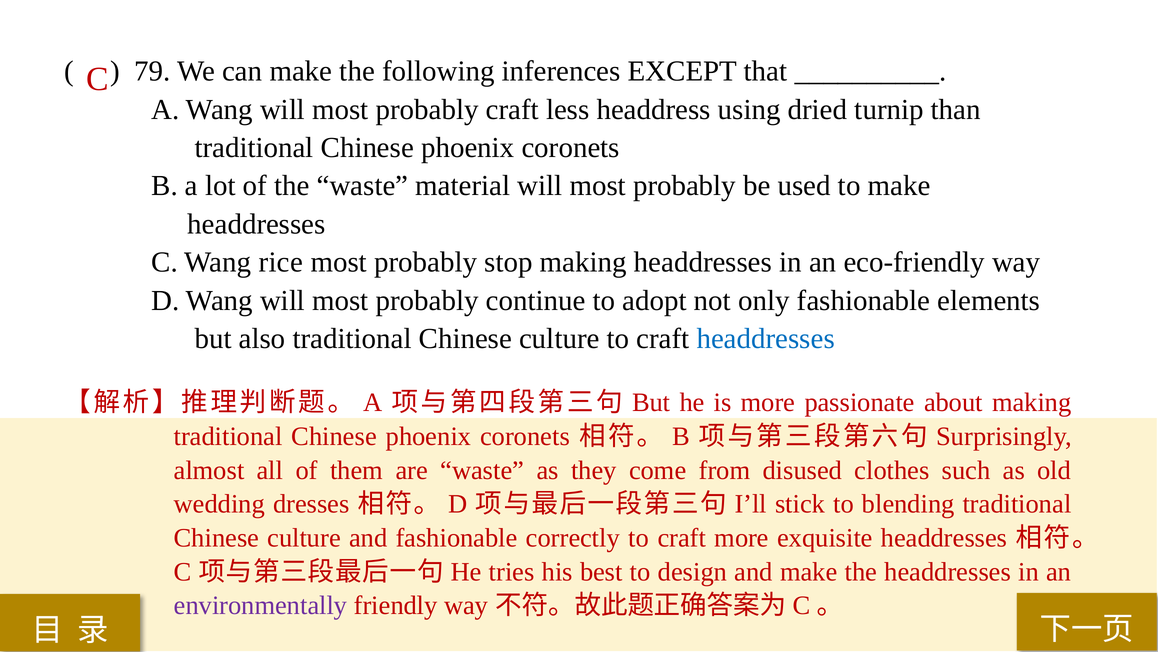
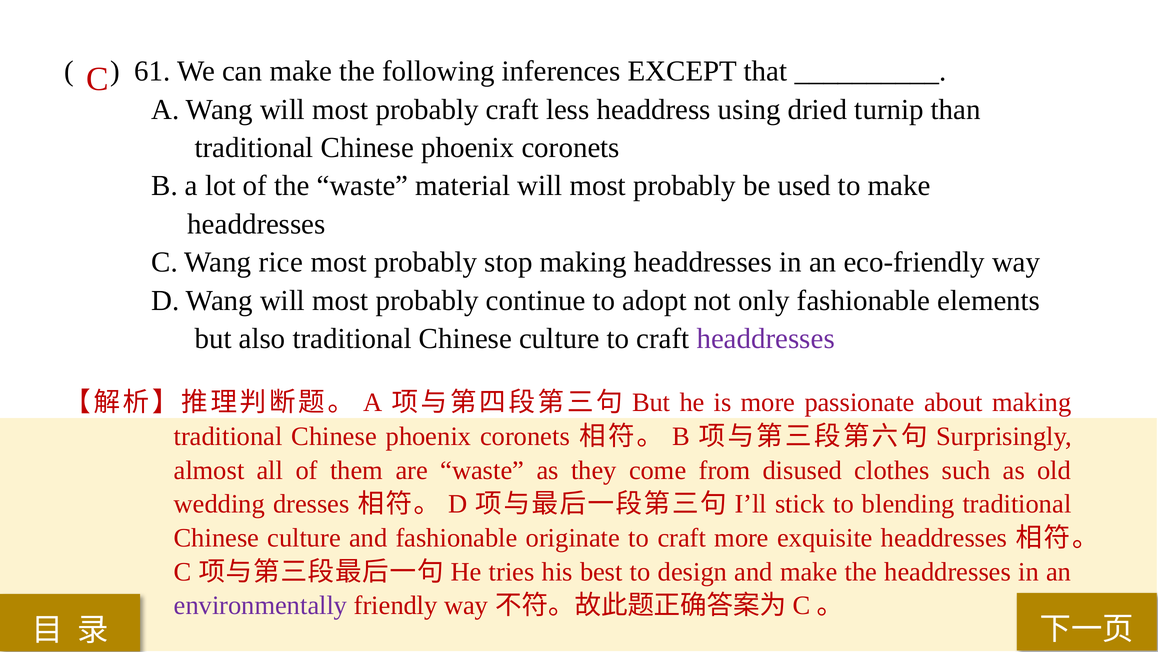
79: 79 -> 61 (152, 71)
headdresses colour: blue -> purple (766, 338)
correctly: correctly -> originate (573, 537)
